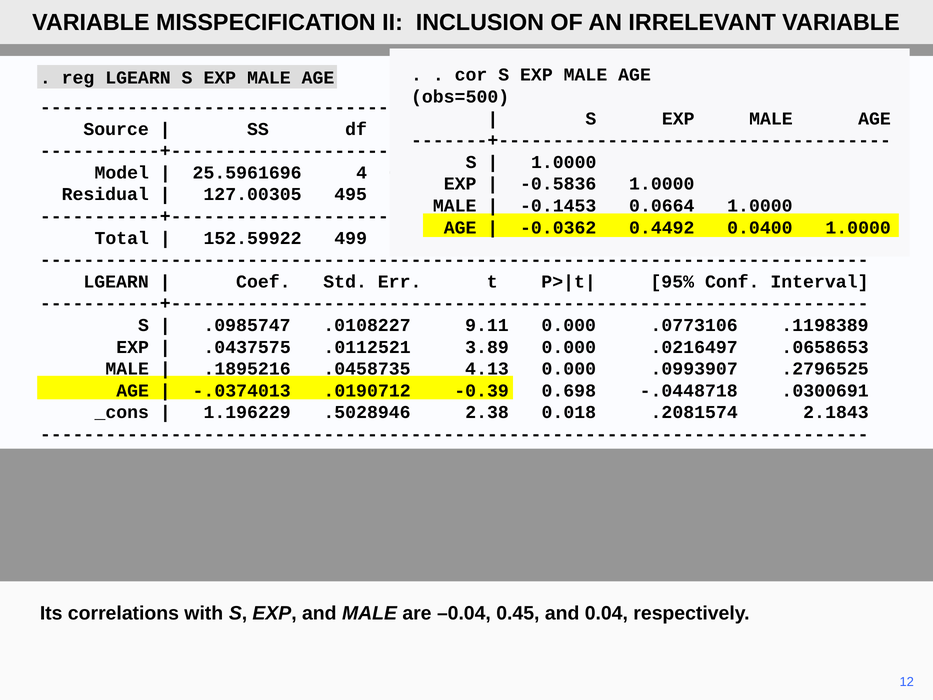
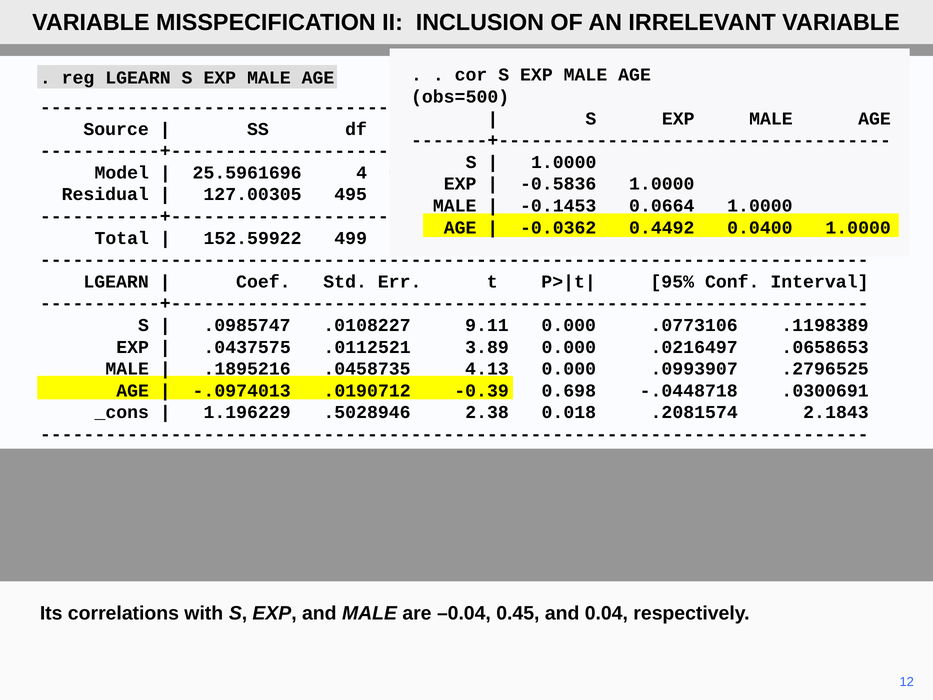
-.0374013: -.0374013 -> -.0974013 (242, 390)
